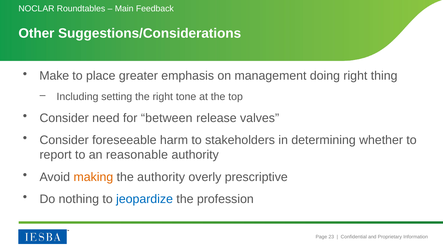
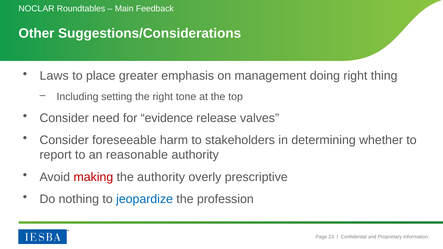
Make: Make -> Laws (54, 76)
between: between -> evidence (167, 118)
making colour: orange -> red (93, 177)
